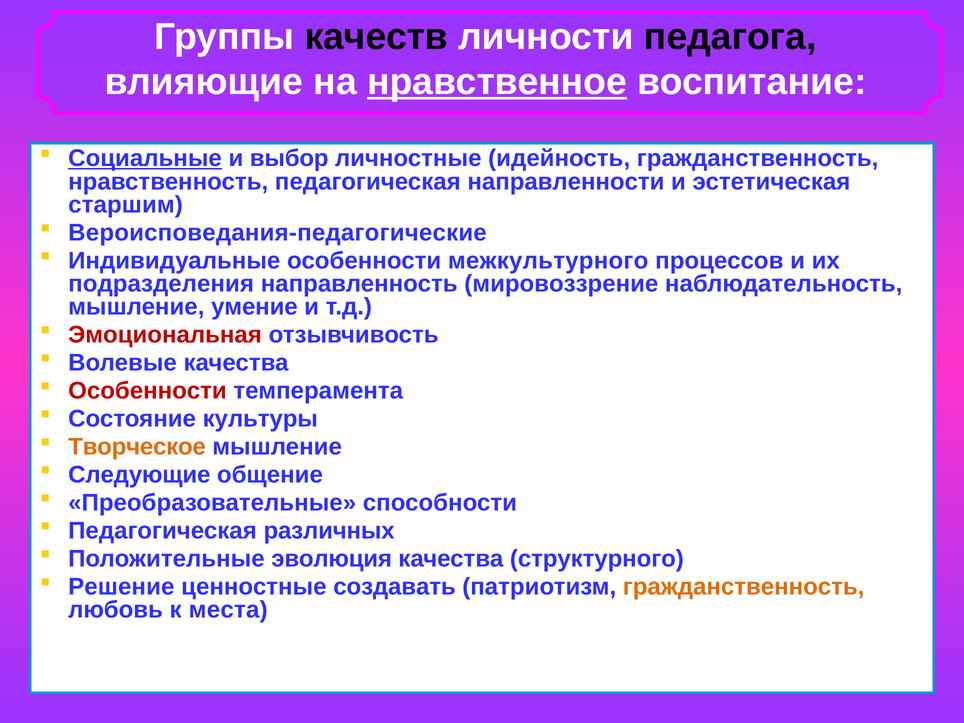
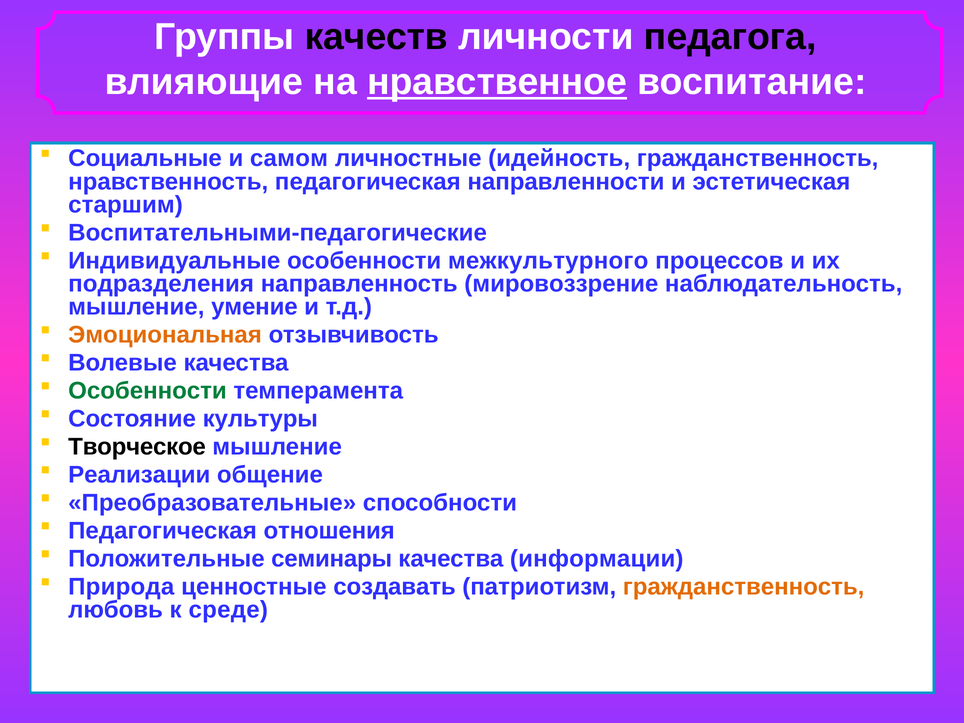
Социальные underline: present -> none (145, 158)
выбор: выбор -> самом (289, 158)
Вероисповедания-педагогические: Вероисповедания-педагогические -> Воспитательными-педагогические (278, 233)
Эмоциональная colour: red -> orange (165, 335)
Особенности colour: red -> green (148, 391)
Творческое colour: orange -> black (137, 447)
Следующие: Следующие -> Реализации (139, 475)
различных: различных -> отношения (329, 531)
эволюция: эволюция -> семинары (332, 559)
структурного: структурного -> информации (597, 559)
Решение: Решение -> Природа (121, 587)
места: места -> среде (228, 610)
